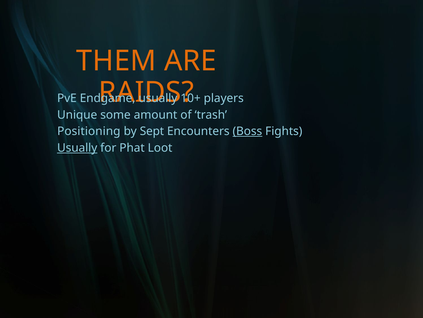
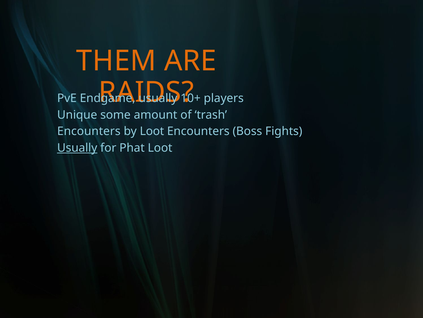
Positioning: Positioning -> Encounters (89, 131)
by Sept: Sept -> Loot (152, 131)
Boss underline: present -> none (247, 131)
